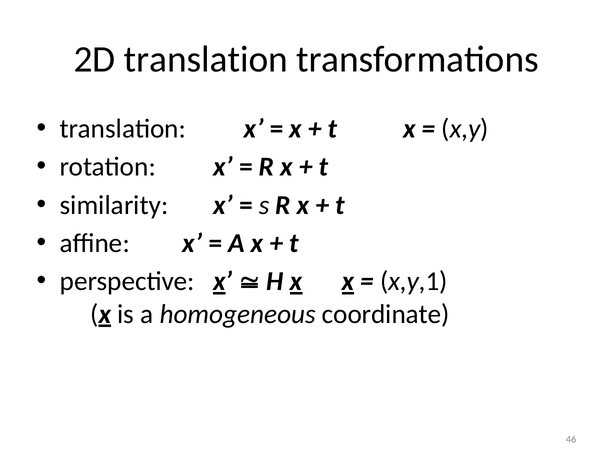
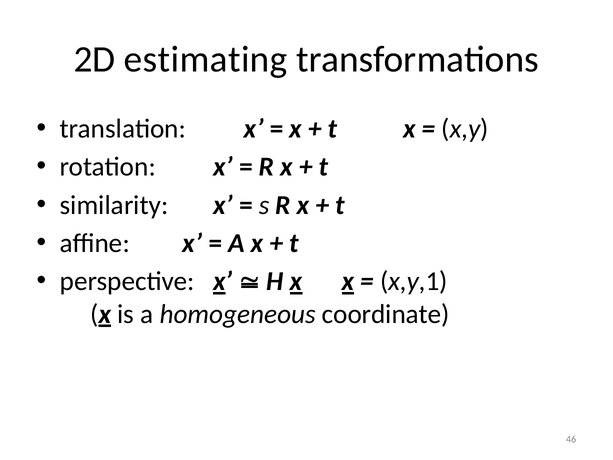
2D translation: translation -> estimating (206, 59)
